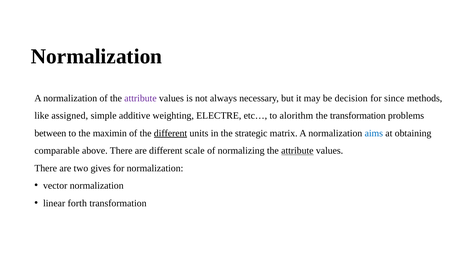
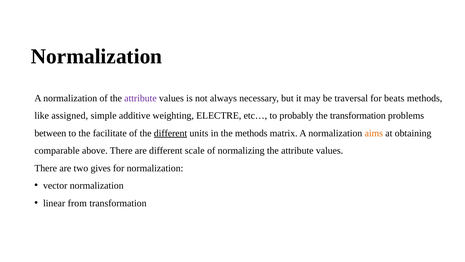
decision: decision -> traversal (351, 98)
since: since -> beats (394, 98)
alorithm: alorithm -> probably (296, 115)
maximin: maximin -> facilitate (110, 133)
the strategic: strategic -> methods (251, 133)
aims colour: blue -> orange (374, 133)
attribute underline: present -> none (297, 150)
forth: forth -> from (77, 203)
